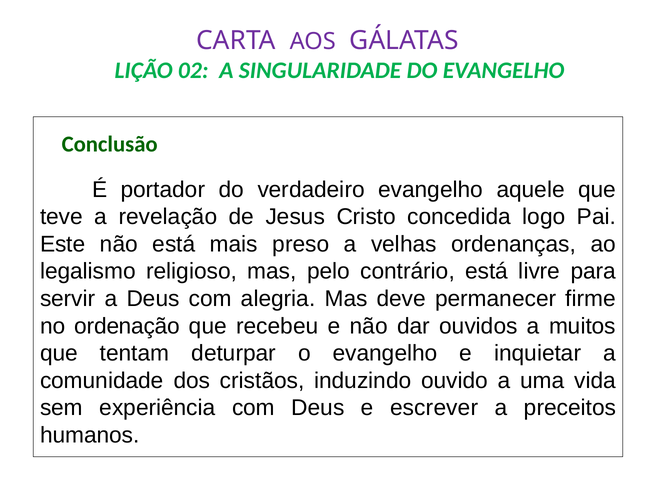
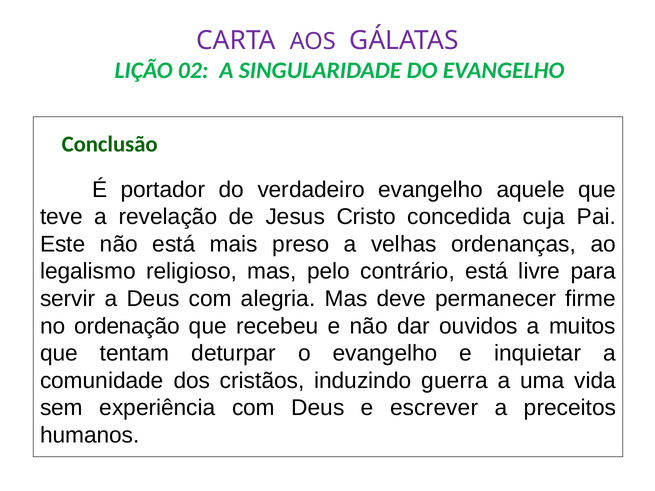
logo: logo -> cuja (544, 217)
ouvido: ouvido -> guerra (455, 381)
